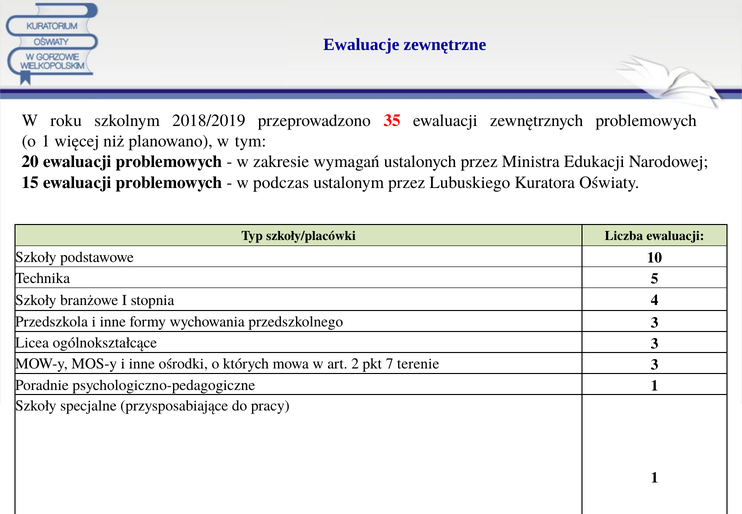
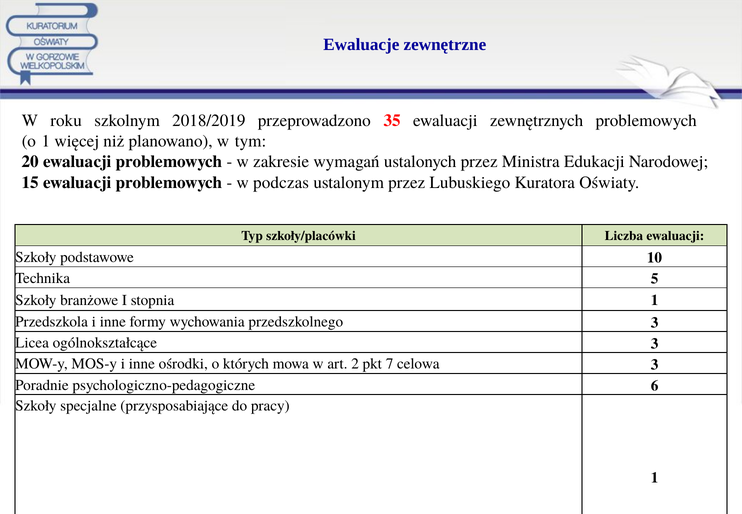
stopnia 4: 4 -> 1 (655, 300)
terenie: terenie -> celowa (418, 364)
psychologiczno-pedagogiczne 1: 1 -> 6 (655, 385)
